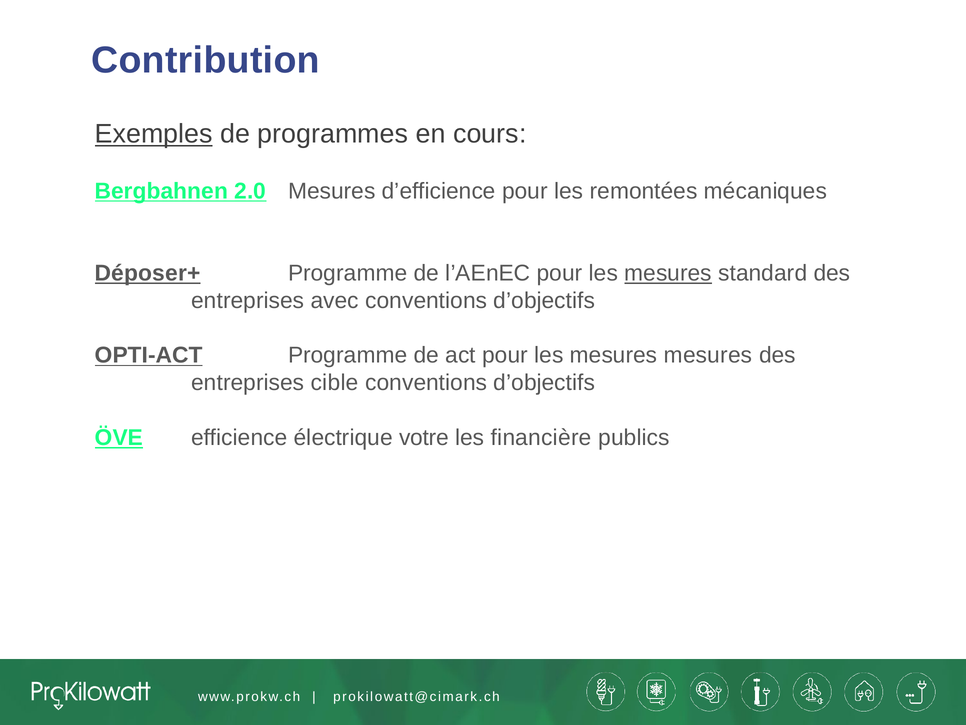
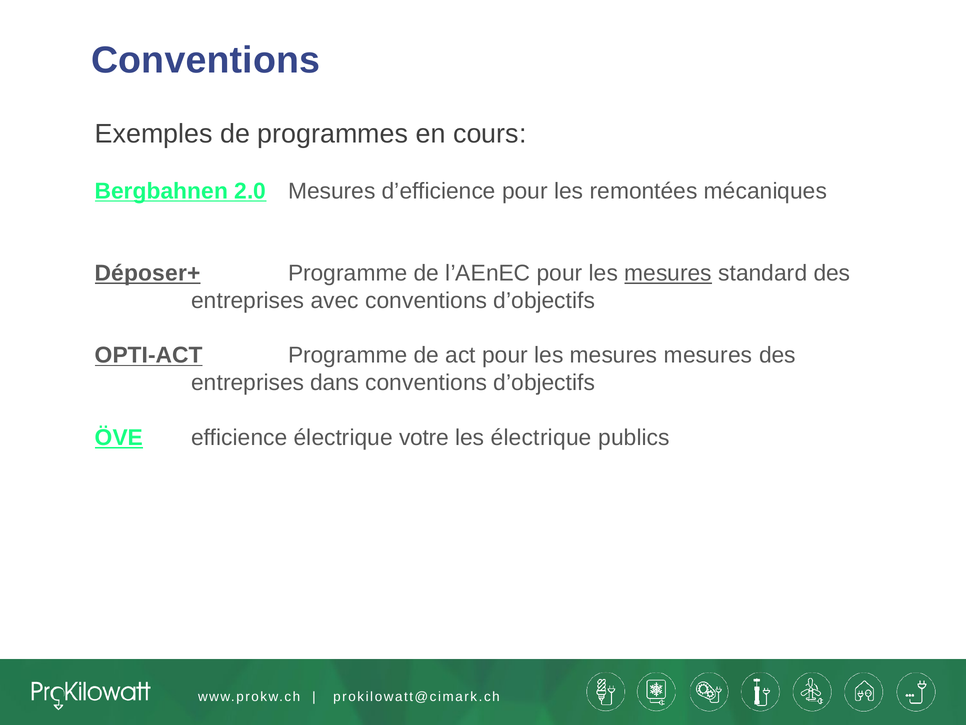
Contribution: Contribution -> Conventions (206, 60)
Exemples underline: present -> none (154, 134)
cible: cible -> dans (335, 383)
les financière: financière -> électrique (541, 437)
